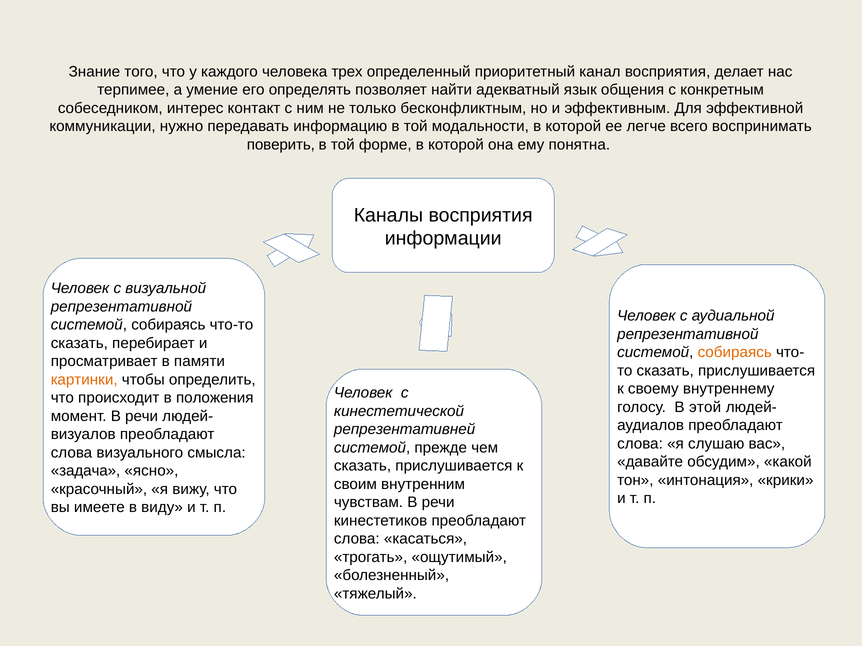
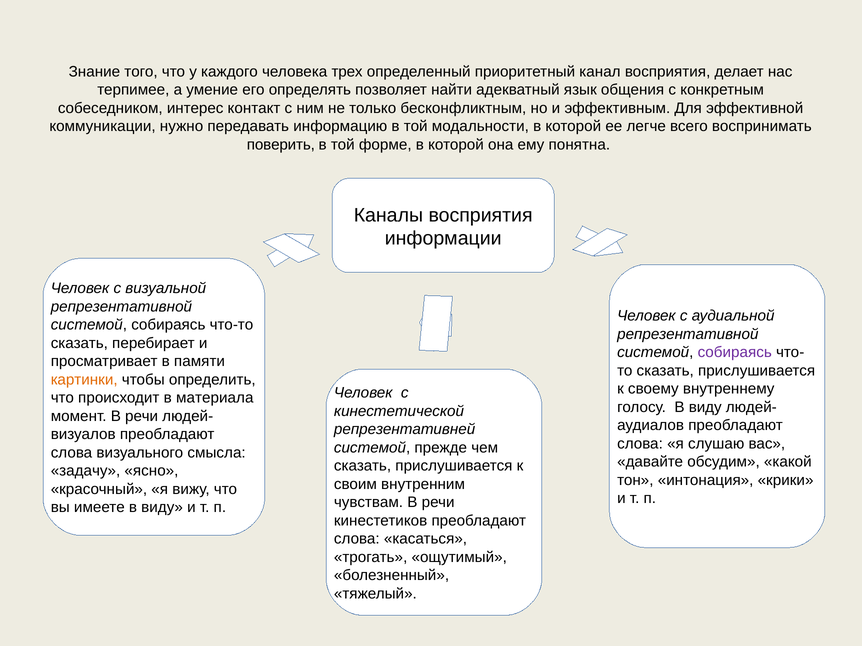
собираясь colour: orange -> purple (735, 353)
положения: положения -> материала (215, 398)
голосу В этой: этой -> виду (705, 407)
задача: задача -> задачу (85, 471)
